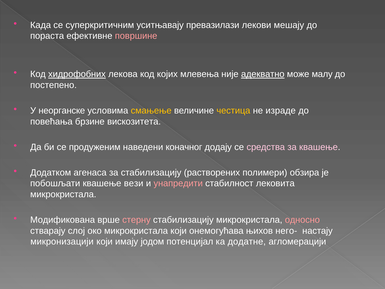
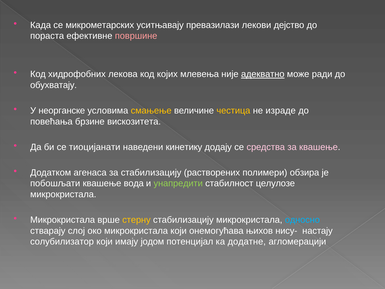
суперкритичним: суперкритичним -> микрометарских (100, 25)
мешају: мешају -> дејство (289, 25)
хидрофобних underline: present -> none (77, 74)
малу: малу -> ради (322, 74)
постепено: постепено -> обухватају (54, 85)
продуженим: продуженим -> тиоцијанати (95, 147)
коначног: коначног -> кинетику (184, 147)
вези: вези -> вода (134, 183)
унапредити colour: pink -> light green (178, 183)
лековита: лековита -> целулозе (275, 183)
Модификована: Модификована -> Микрокристала (63, 220)
стерну colour: pink -> yellow (136, 220)
односно colour: pink -> light blue (302, 220)
него-: него- -> нису- (286, 231)
микронизацији: микронизацији -> солубилизатор (62, 241)
